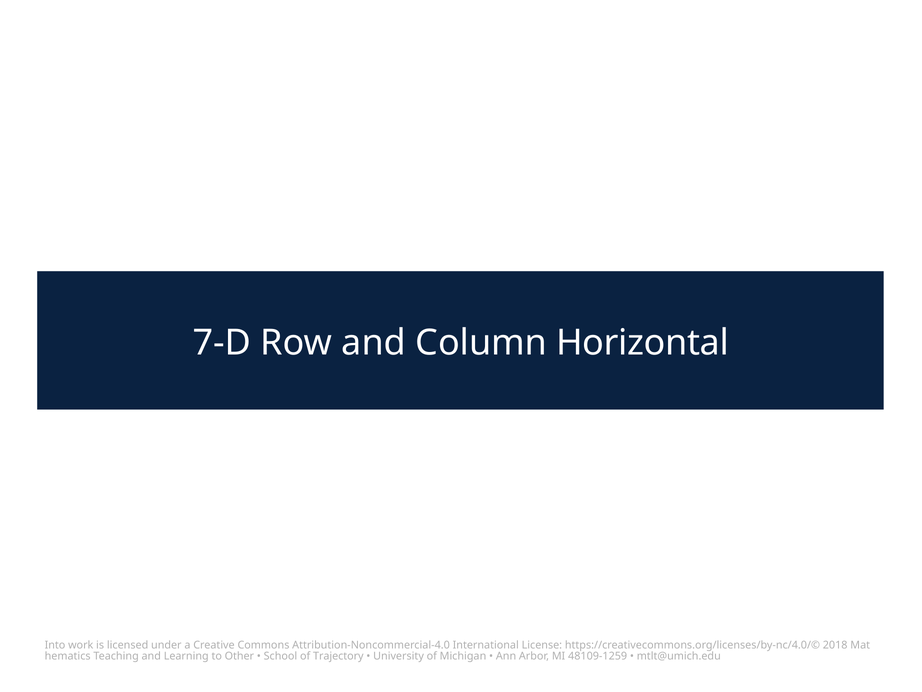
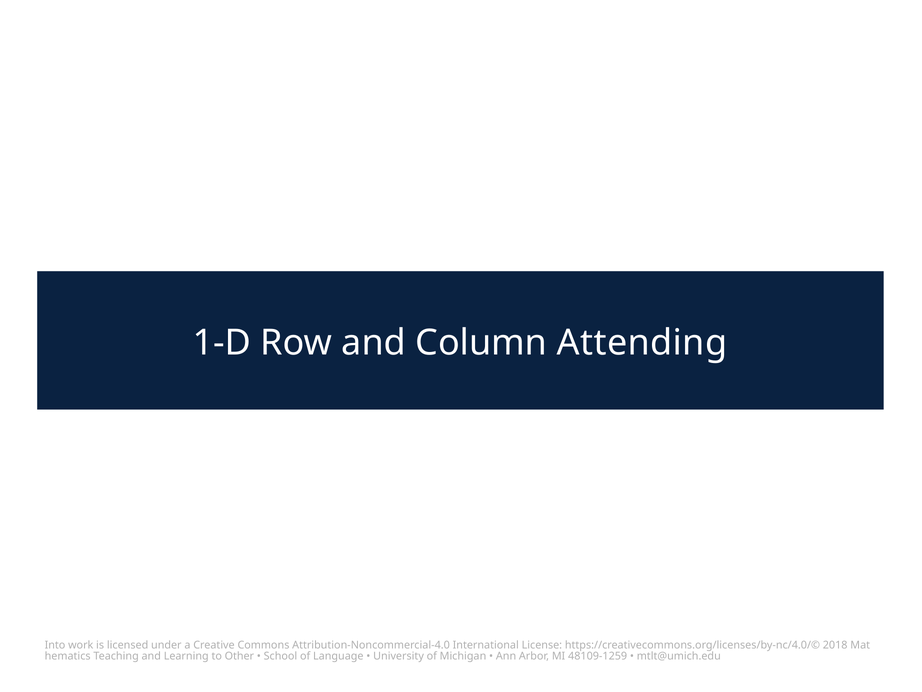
7-D: 7-D -> 1-D (222, 343)
Horizontal: Horizontal -> Attending (642, 343)
Trajectory: Trajectory -> Language (338, 656)
